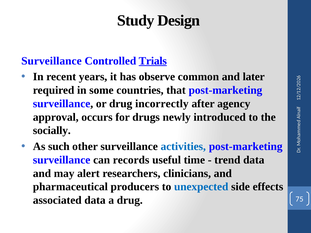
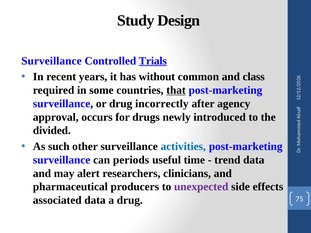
observe: observe -> without (157, 77)
later: later -> class (254, 77)
that underline: none -> present (176, 90)
socially: socially -> divided (52, 131)
records: records -> periods (131, 160)
unexpected colour: blue -> purple (201, 187)
